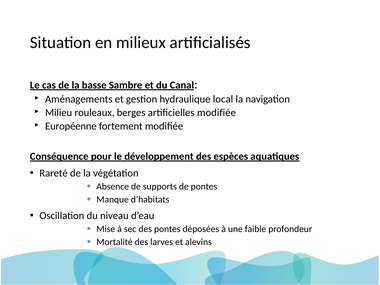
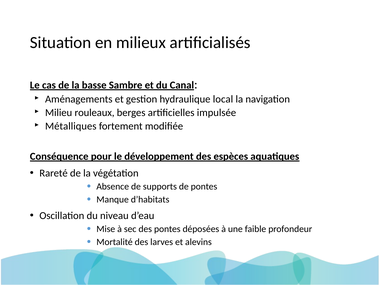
artificielles modifiée: modifiée -> impulsée (216, 113)
Européenne: Européenne -> Métalliques (71, 126)
